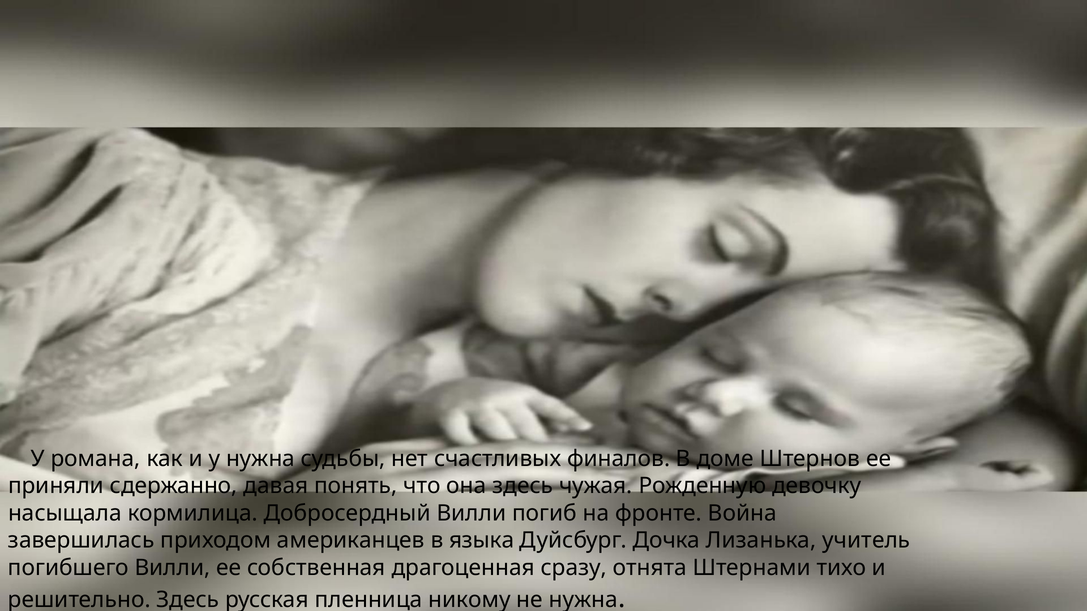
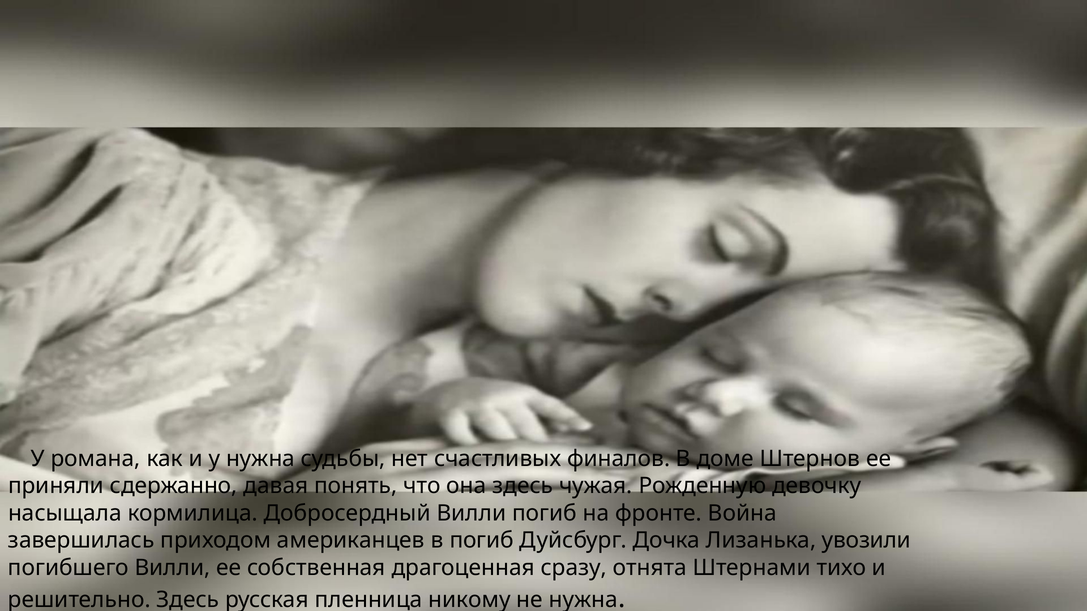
в языка: языка -> погиб (482, 541)
учитель: учитель -> увозили (866, 541)
